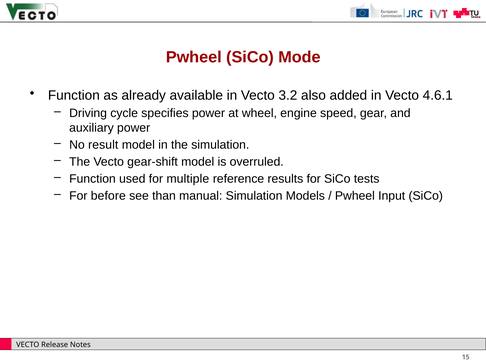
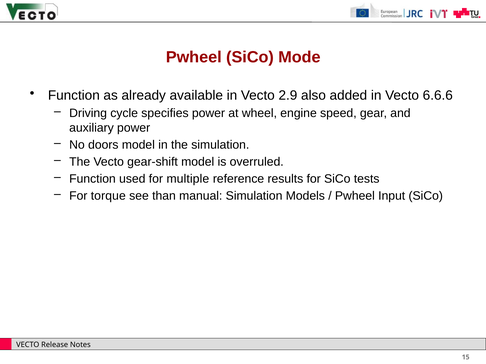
3.2: 3.2 -> 2.9 (288, 96)
4.6.1: 4.6.1 -> 6.6.6 (438, 96)
result: result -> doors (103, 145)
before: before -> torque (108, 196)
